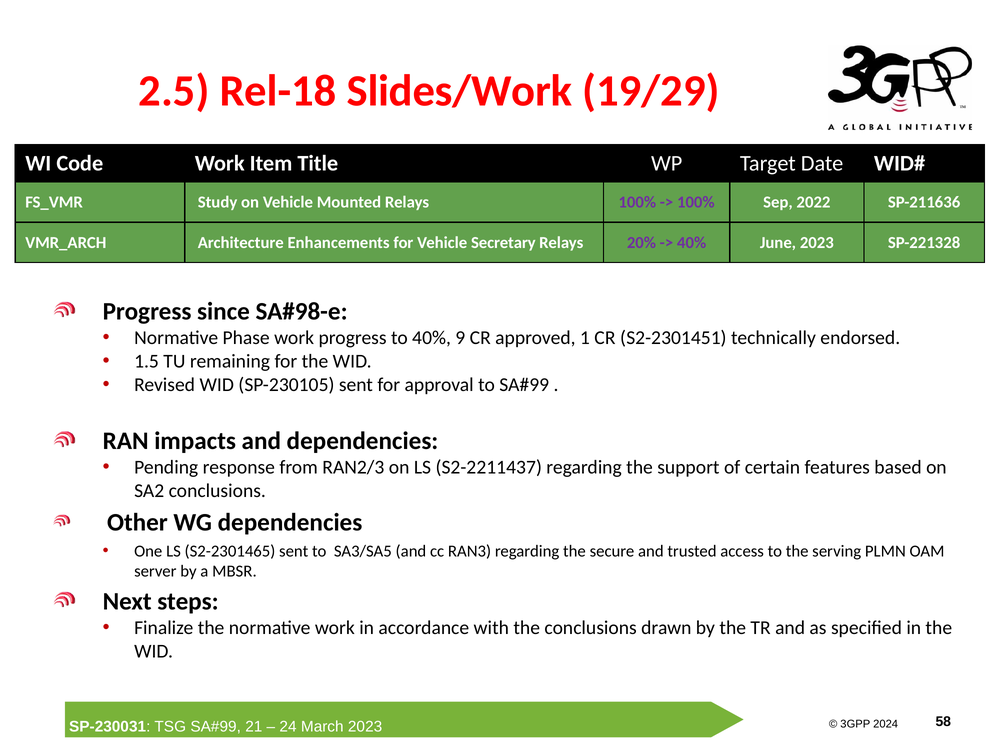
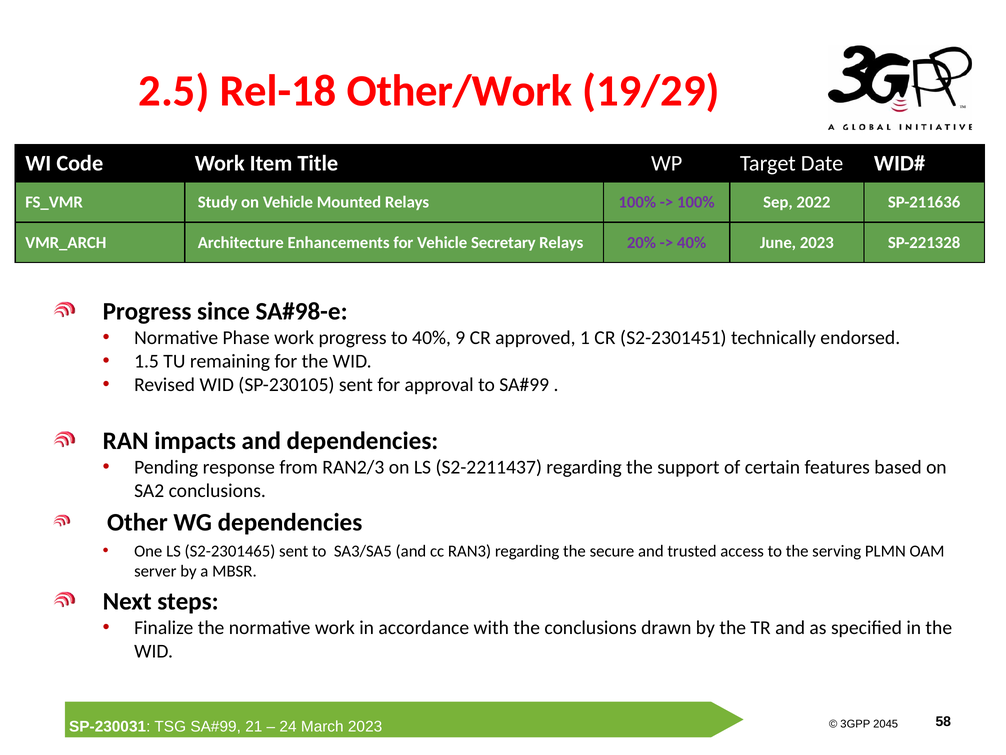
Slides/Work: Slides/Work -> Other/Work (460, 91)
2024: 2024 -> 2045 (886, 723)
